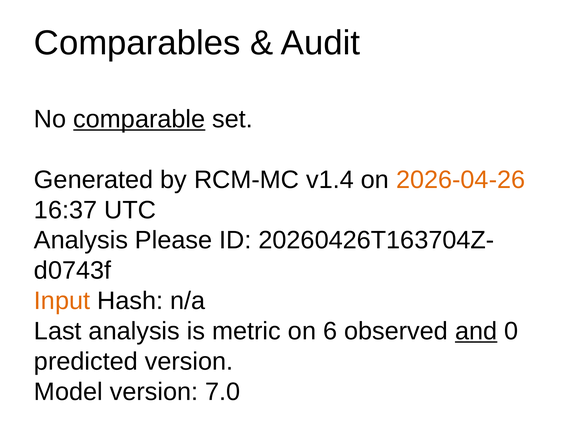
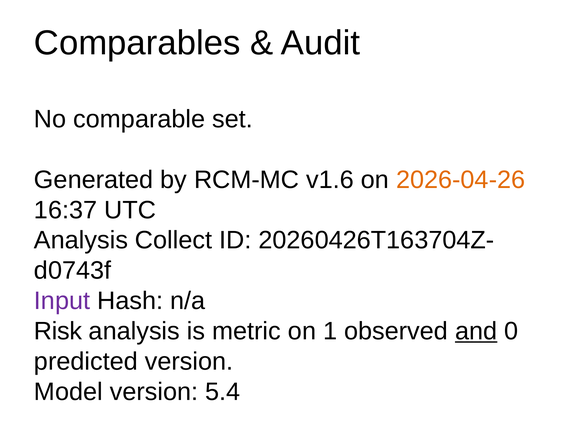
comparable underline: present -> none (139, 119)
v1.4: v1.4 -> v1.6 (330, 180)
Please: Please -> Collect (174, 240)
Input colour: orange -> purple (62, 301)
Last: Last -> Risk (58, 331)
6: 6 -> 1 (330, 331)
7.0: 7.0 -> 5.4 (223, 392)
